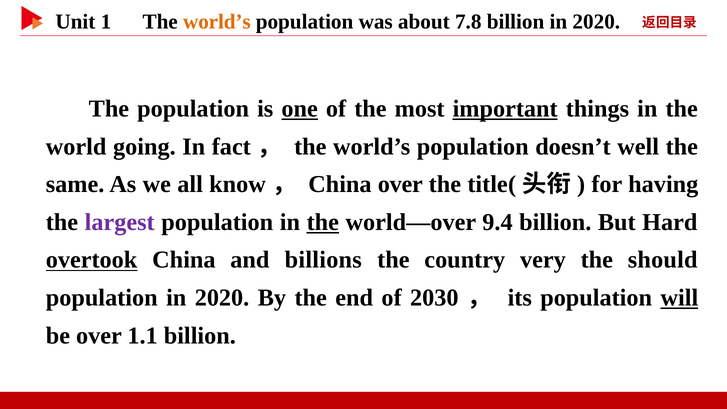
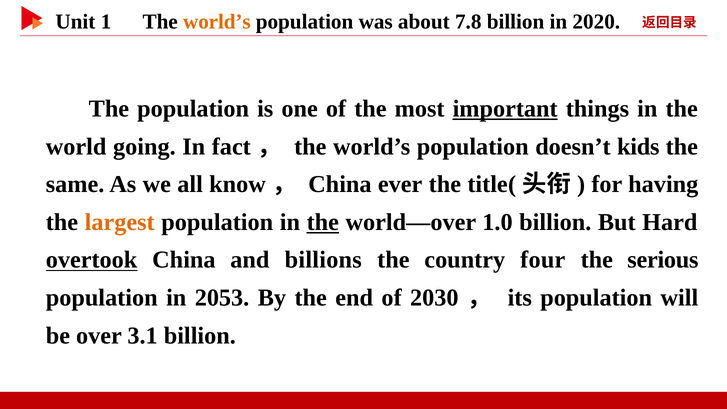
one underline: present -> none (300, 109)
well: well -> kids (638, 147)
China over: over -> ever (400, 184)
largest colour: purple -> orange (120, 222)
9.4: 9.4 -> 1.0 (498, 222)
very: very -> four (543, 260)
should: should -> serious (663, 260)
population in 2020: 2020 -> 2053 (222, 298)
will underline: present -> none (679, 298)
1.1: 1.1 -> 3.1 (143, 336)
